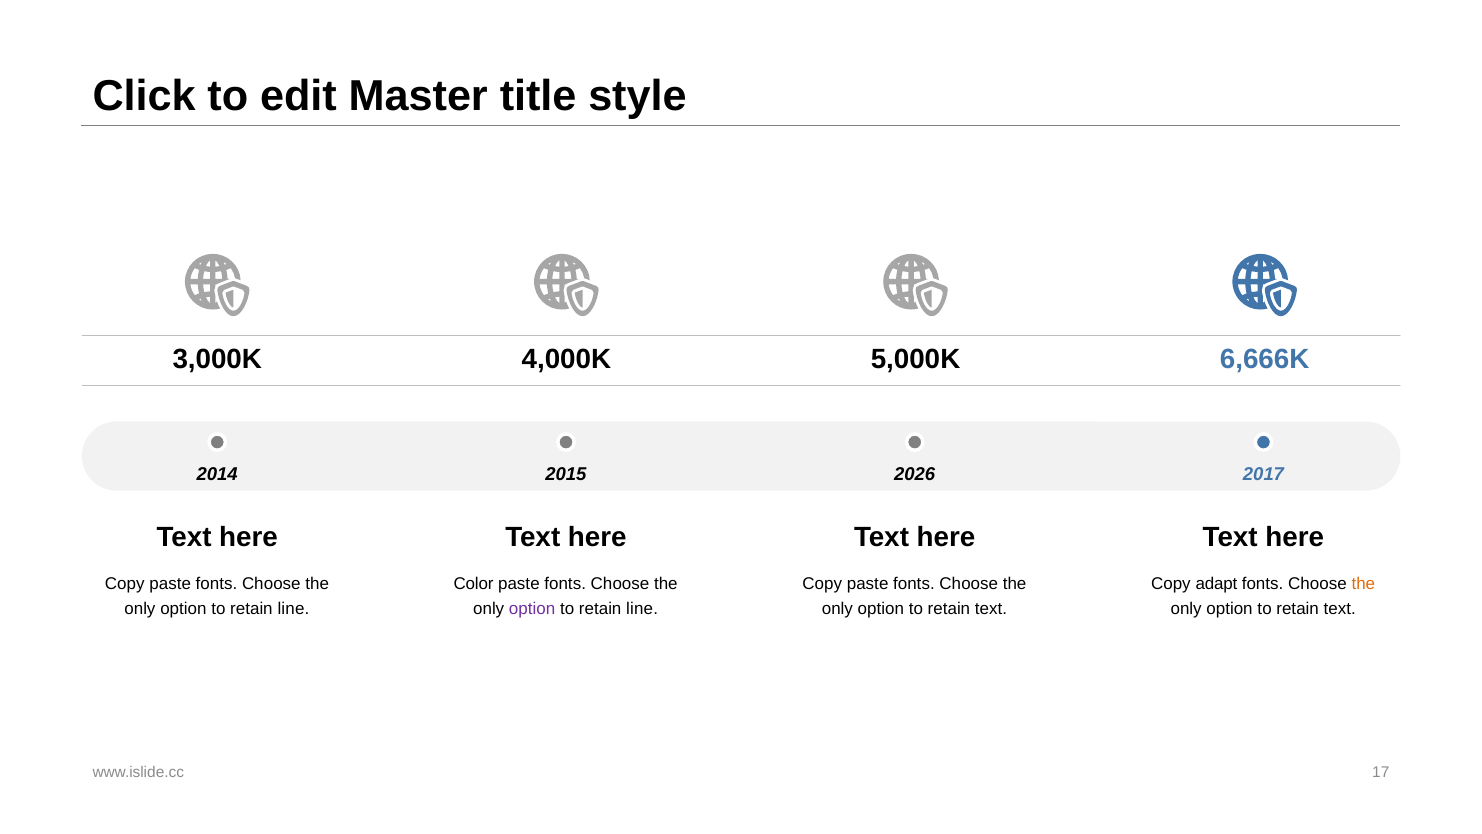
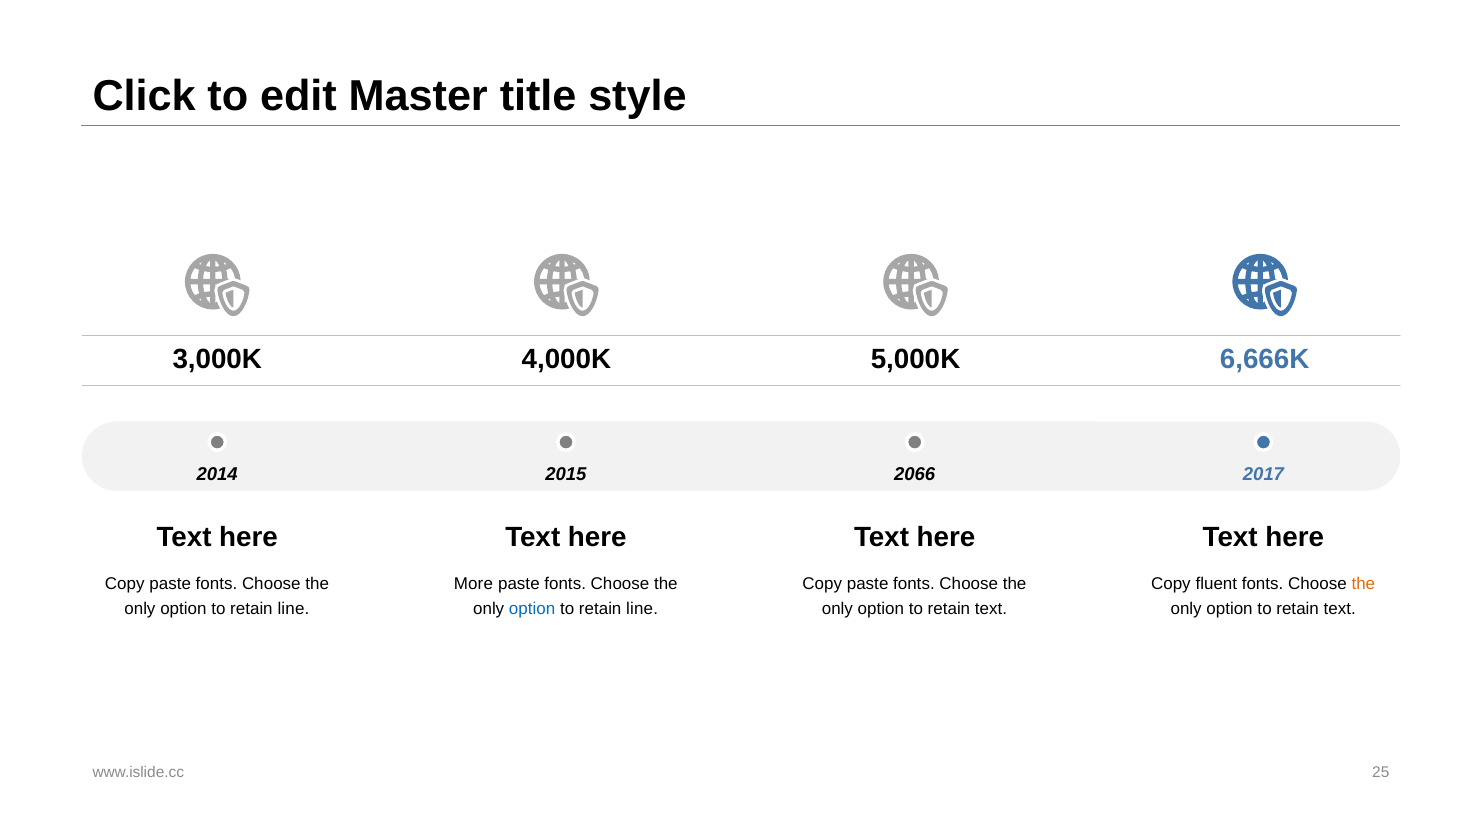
2026: 2026 -> 2066 (915, 474)
Color: Color -> More (473, 584)
adapt: adapt -> fluent (1216, 584)
option colour: purple -> blue (532, 609)
17: 17 -> 25 (1381, 772)
